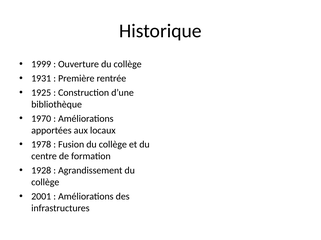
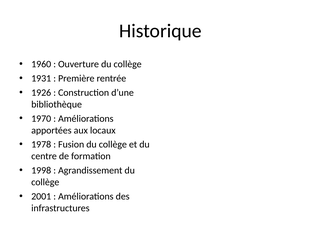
1999: 1999 -> 1960 (41, 64)
1925: 1925 -> 1926 (41, 93)
1928: 1928 -> 1998 (41, 171)
